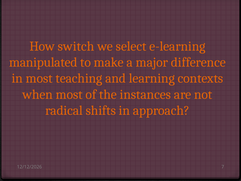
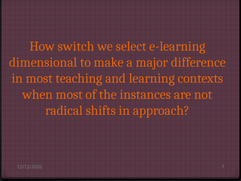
manipulated: manipulated -> dimensional (43, 62)
